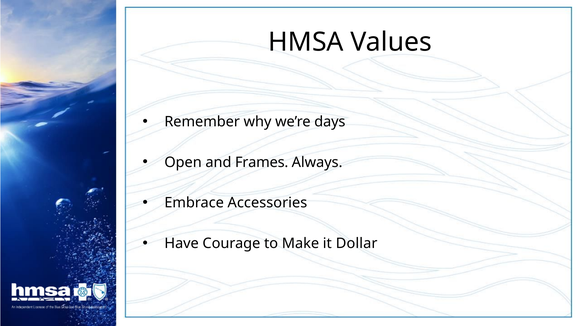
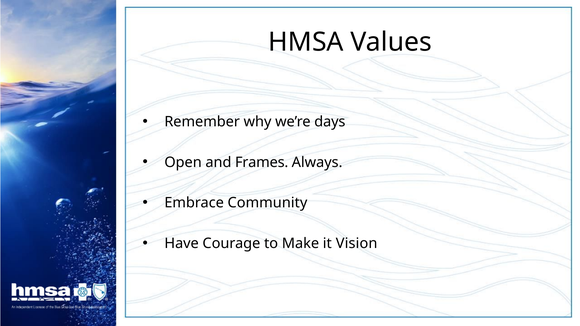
Accessories: Accessories -> Community (267, 203)
Dollar: Dollar -> Vision (357, 244)
